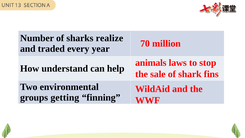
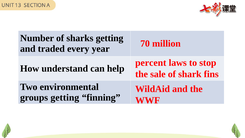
sharks realize: realize -> getting (110, 38)
animals: animals -> percent (151, 63)
